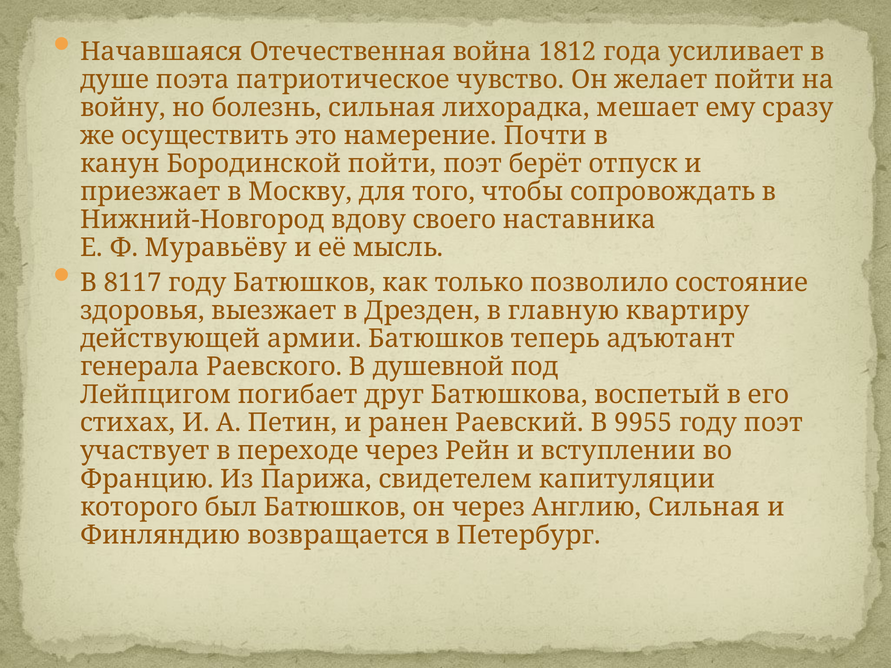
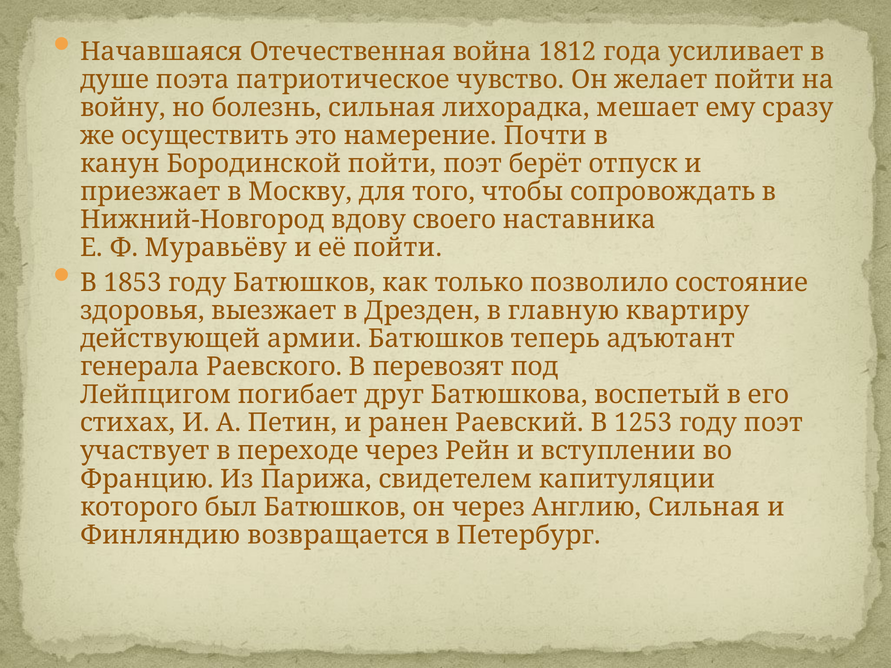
её мысль: мысль -> пойти (398, 248)
8117: 8117 -> 1853 (133, 283)
душевной: душевной -> перевозят (438, 367)
9955: 9955 -> 1253 (643, 423)
